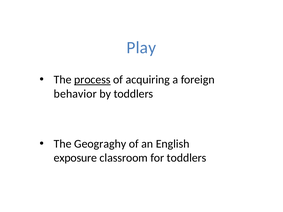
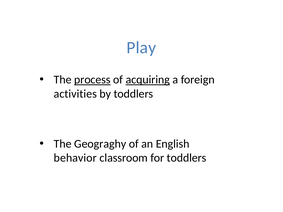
acquiring underline: none -> present (148, 80)
behavior: behavior -> activities (75, 94)
exposure: exposure -> behavior (75, 158)
